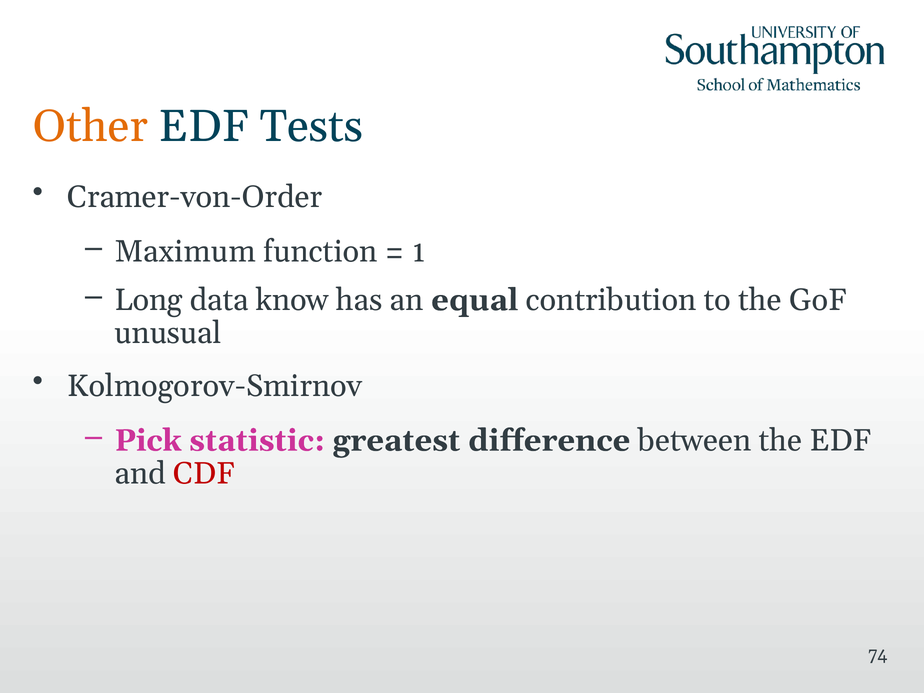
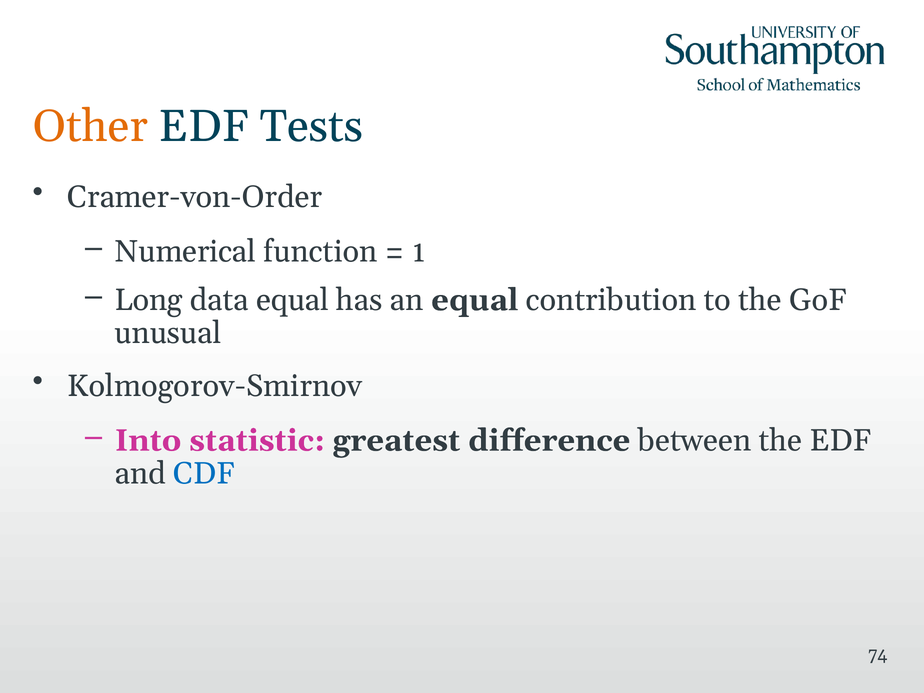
Maximum: Maximum -> Numerical (185, 251)
data know: know -> equal (292, 300)
Pick: Pick -> Into (148, 440)
CDF colour: red -> blue (204, 474)
